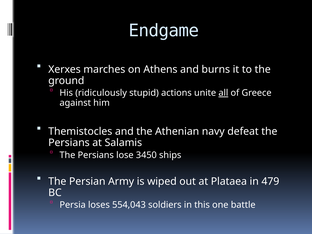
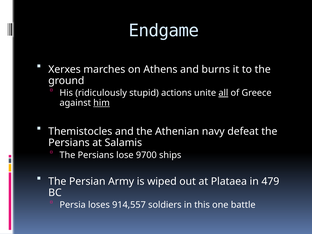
him underline: none -> present (102, 103)
3450: 3450 -> 9700 (146, 155)
554,043: 554,043 -> 914,557 (129, 205)
